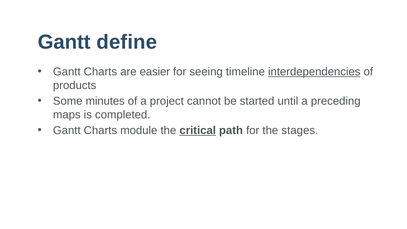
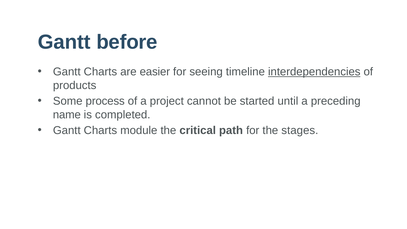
define: define -> before (127, 42)
minutes: minutes -> process (105, 101)
maps: maps -> name (67, 115)
critical underline: present -> none (198, 131)
